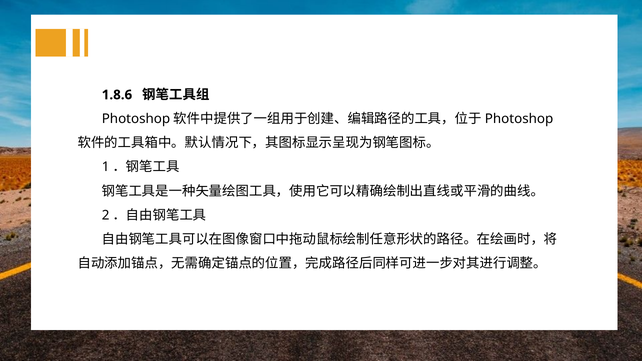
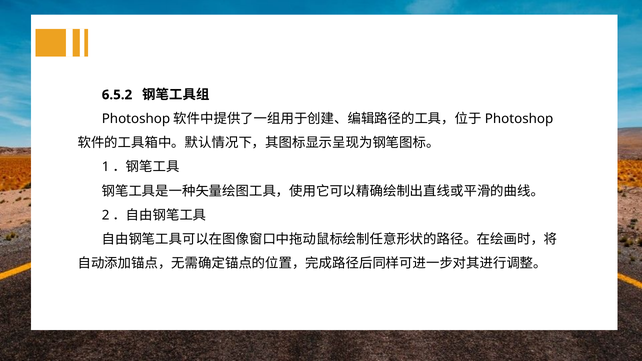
1.8.6: 1.8.6 -> 6.5.2 (117, 95)
